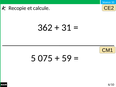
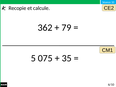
31: 31 -> 79 (66, 28)
59: 59 -> 35 (67, 58)
